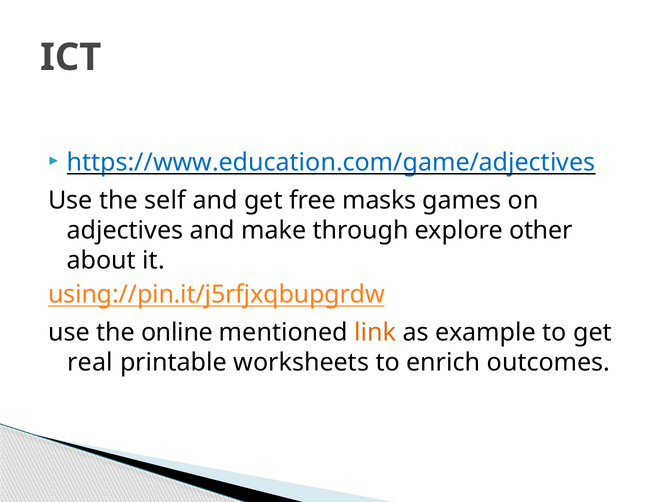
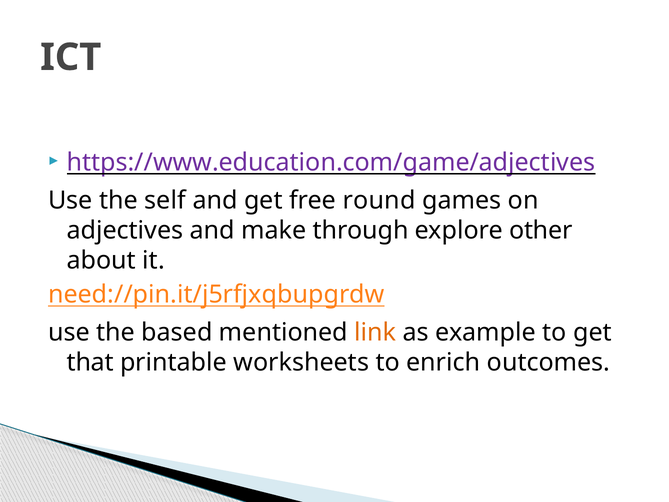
https://www.education.com/game/adjectives colour: blue -> purple (331, 162)
masks: masks -> round (379, 200)
using://pin.it/j5rfjxqbupgrdw: using://pin.it/j5rfjxqbupgrdw -> need://pin.it/j5rfjxqbupgrdw (216, 294)
online: online -> based (177, 332)
real: real -> that (90, 362)
